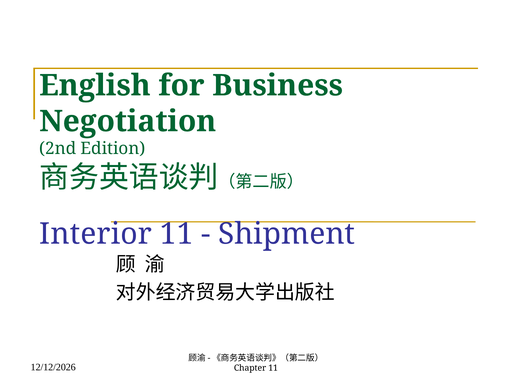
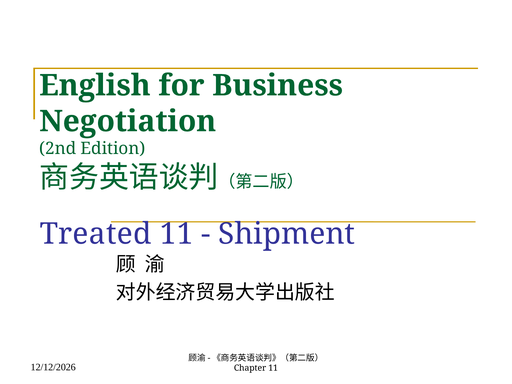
Interior: Interior -> Treated (96, 234)
